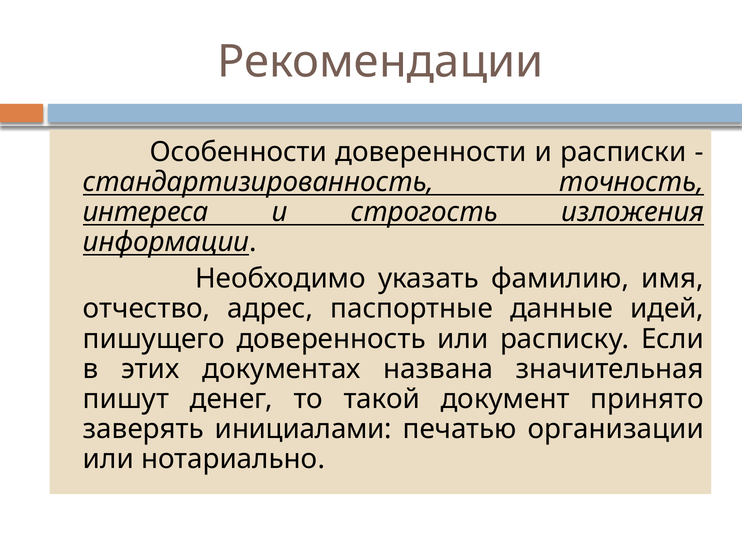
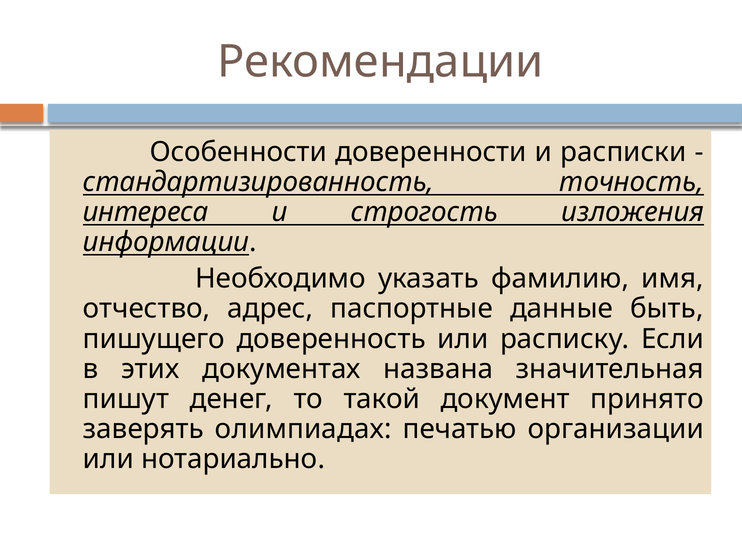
идей: идей -> быть (667, 309)
инициалами: инициалами -> олимпиадах (303, 429)
